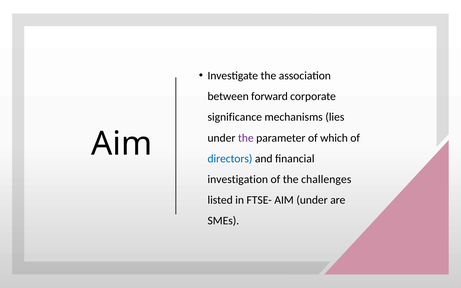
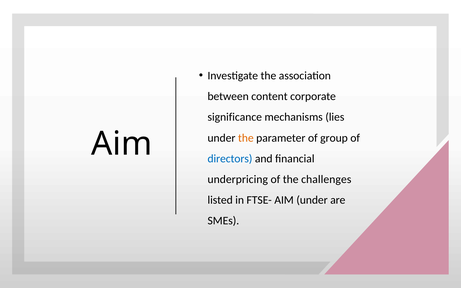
forward: forward -> content (269, 96)
the colour: purple -> orange (246, 138)
which: which -> group (334, 138)
investigation: investigation -> underpricing (238, 179)
